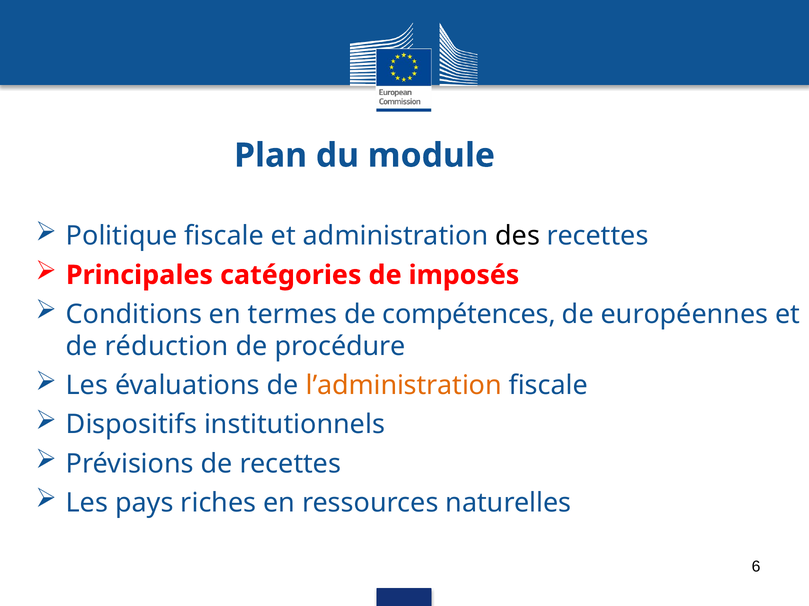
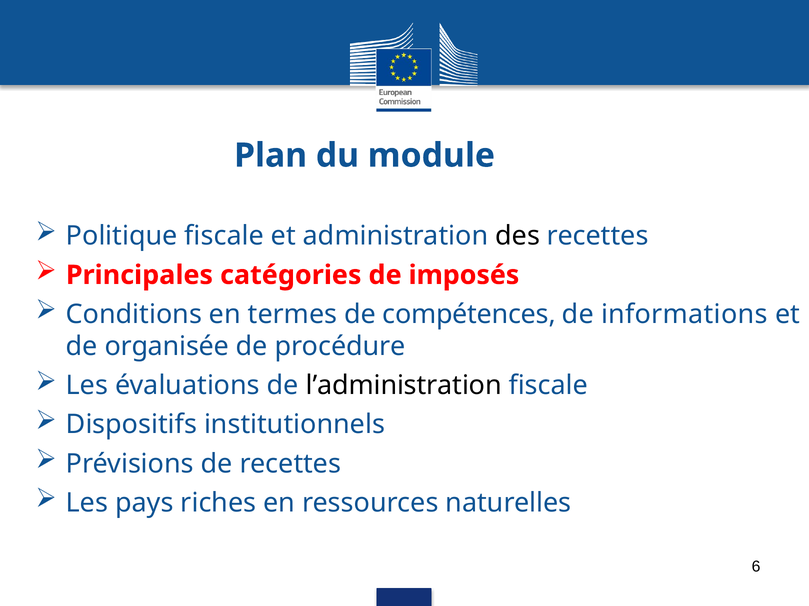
européennes: européennes -> informations (684, 315)
réduction: réduction -> organisée (167, 347)
l’administration colour: orange -> black (404, 386)
